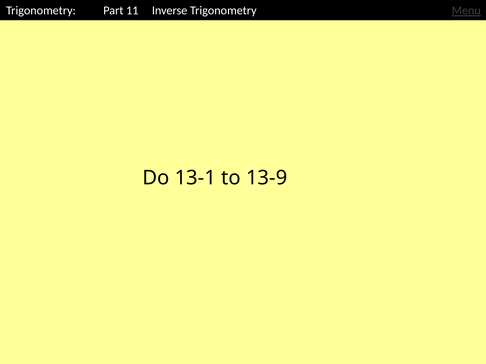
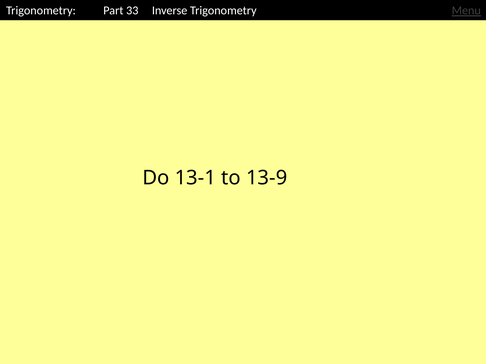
11: 11 -> 33 (132, 11)
